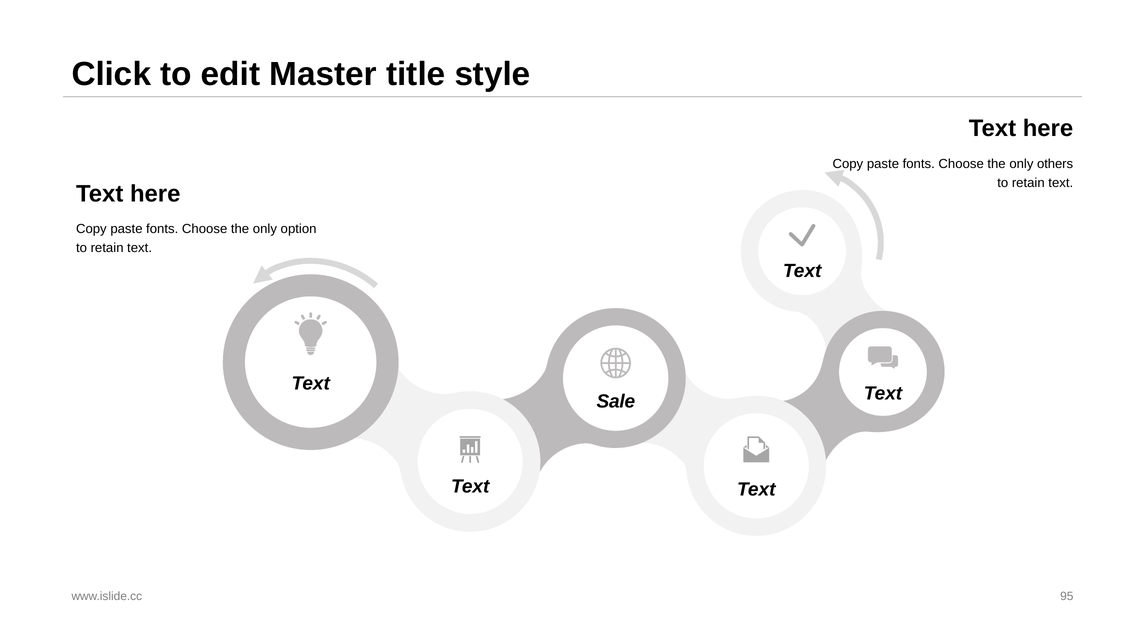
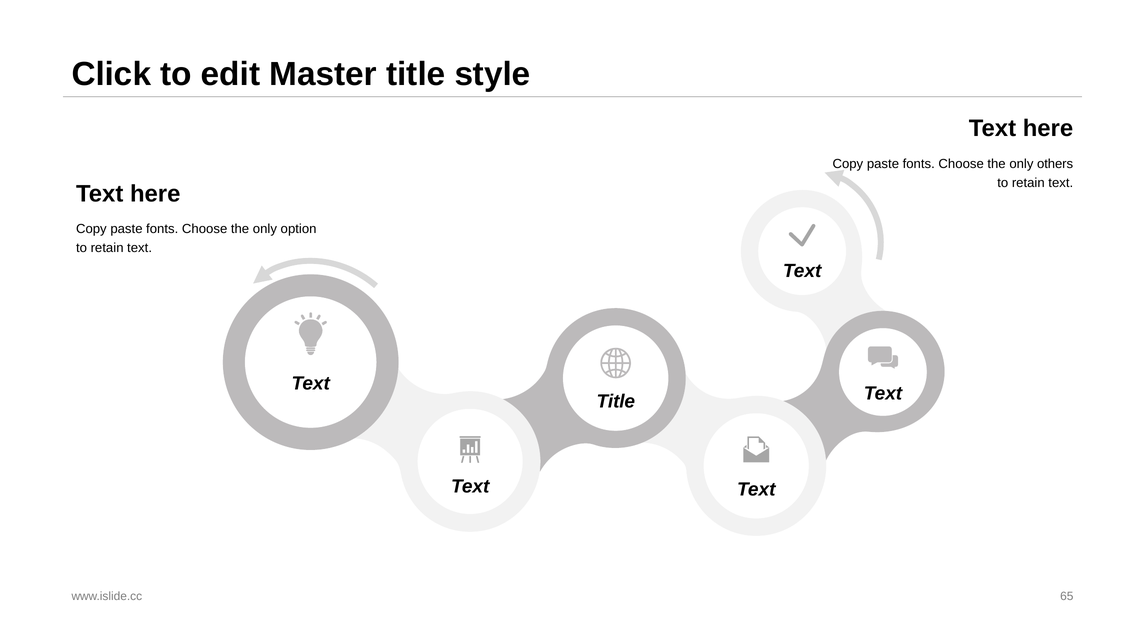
Sale: Sale -> Title (616, 402)
95: 95 -> 65 (1067, 597)
